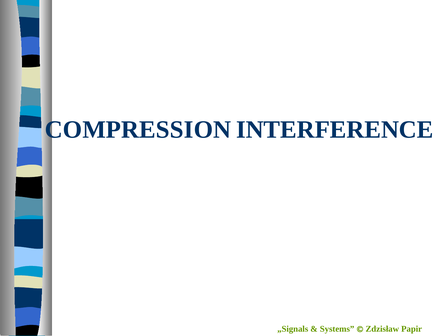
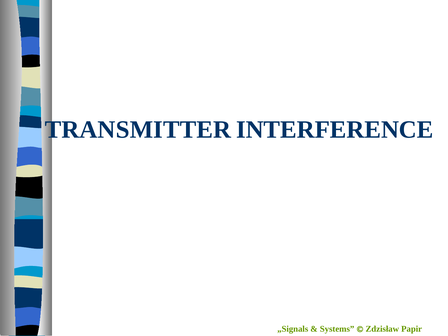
COMPRESSION: COMPRESSION -> TRANSMITTER (138, 130)
